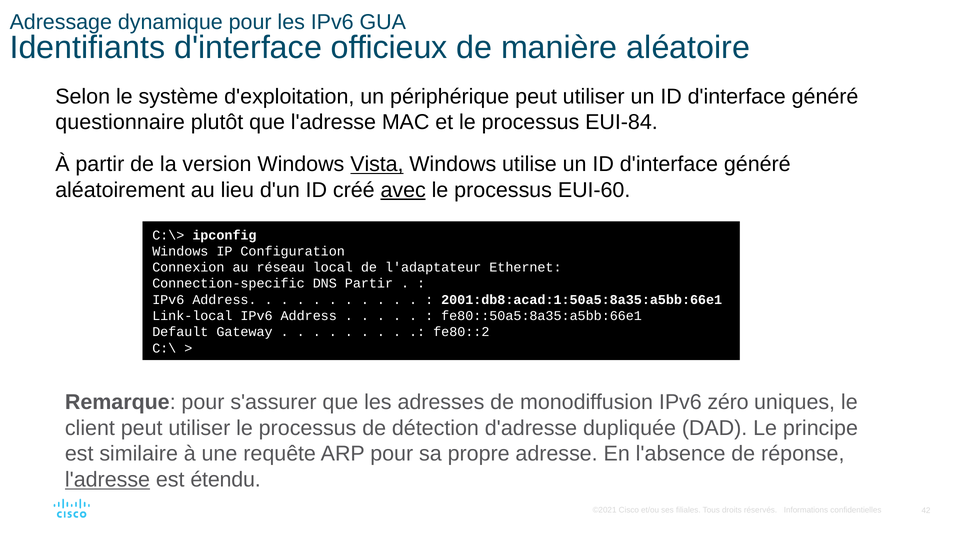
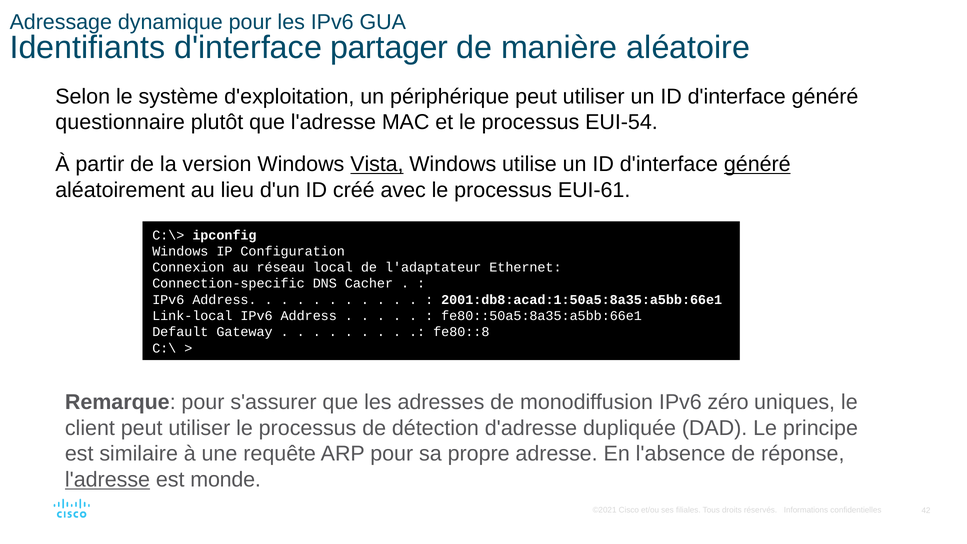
officieux: officieux -> partager (389, 48)
EUI-84: EUI-84 -> EUI-54 (621, 122)
généré underline: none -> present (757, 164)
avec underline: present -> none (403, 190)
EUI-60: EUI-60 -> EUI-61 (594, 190)
DNS Partir: Partir -> Cacher (369, 283)
fe80::2: fe80::2 -> fe80::8 (461, 332)
étendu: étendu -> monde (226, 480)
